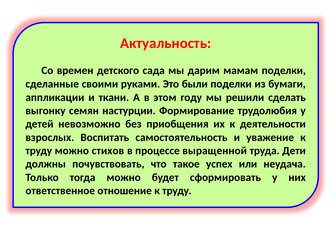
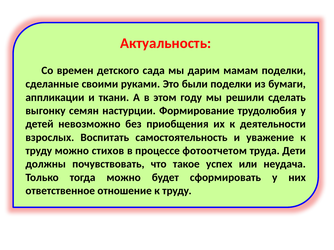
выращенной: выращенной -> фотоотчетом (215, 151)
